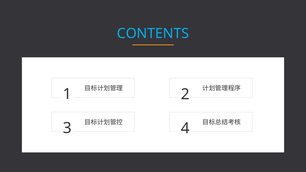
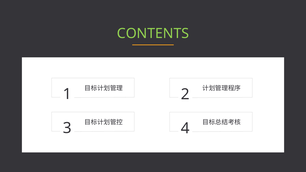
CONTENTS colour: light blue -> light green (153, 33)
